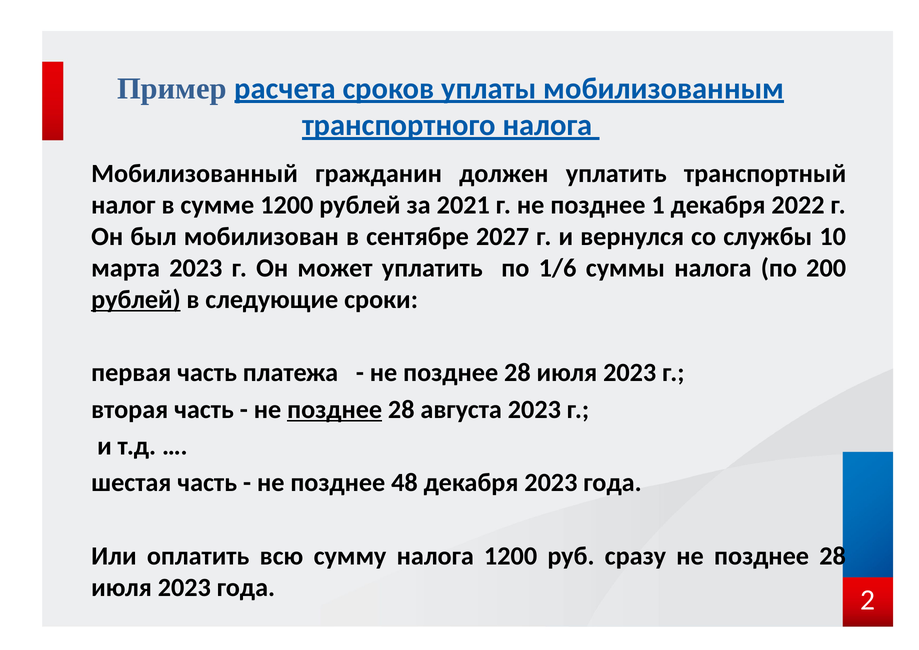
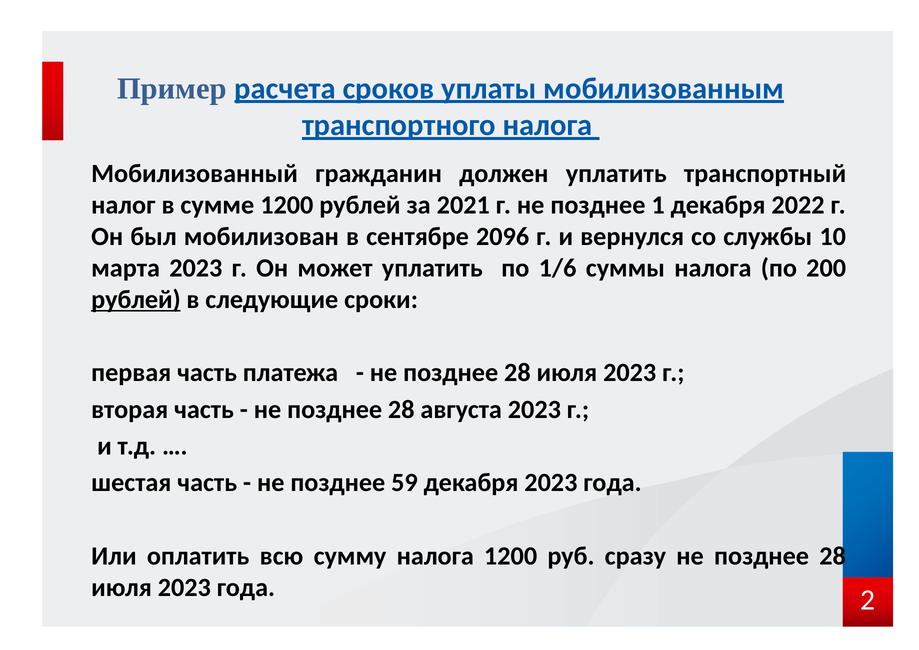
2027: 2027 -> 2096 (503, 237)
позднее underline: present -> none (335, 409)
48: 48 -> 59 (404, 483)
